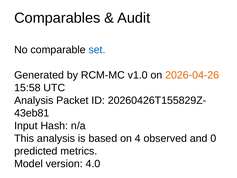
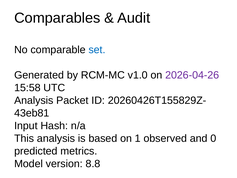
2026-04-26 colour: orange -> purple (192, 75)
4: 4 -> 1 (138, 138)
4.0: 4.0 -> 8.8 (93, 163)
